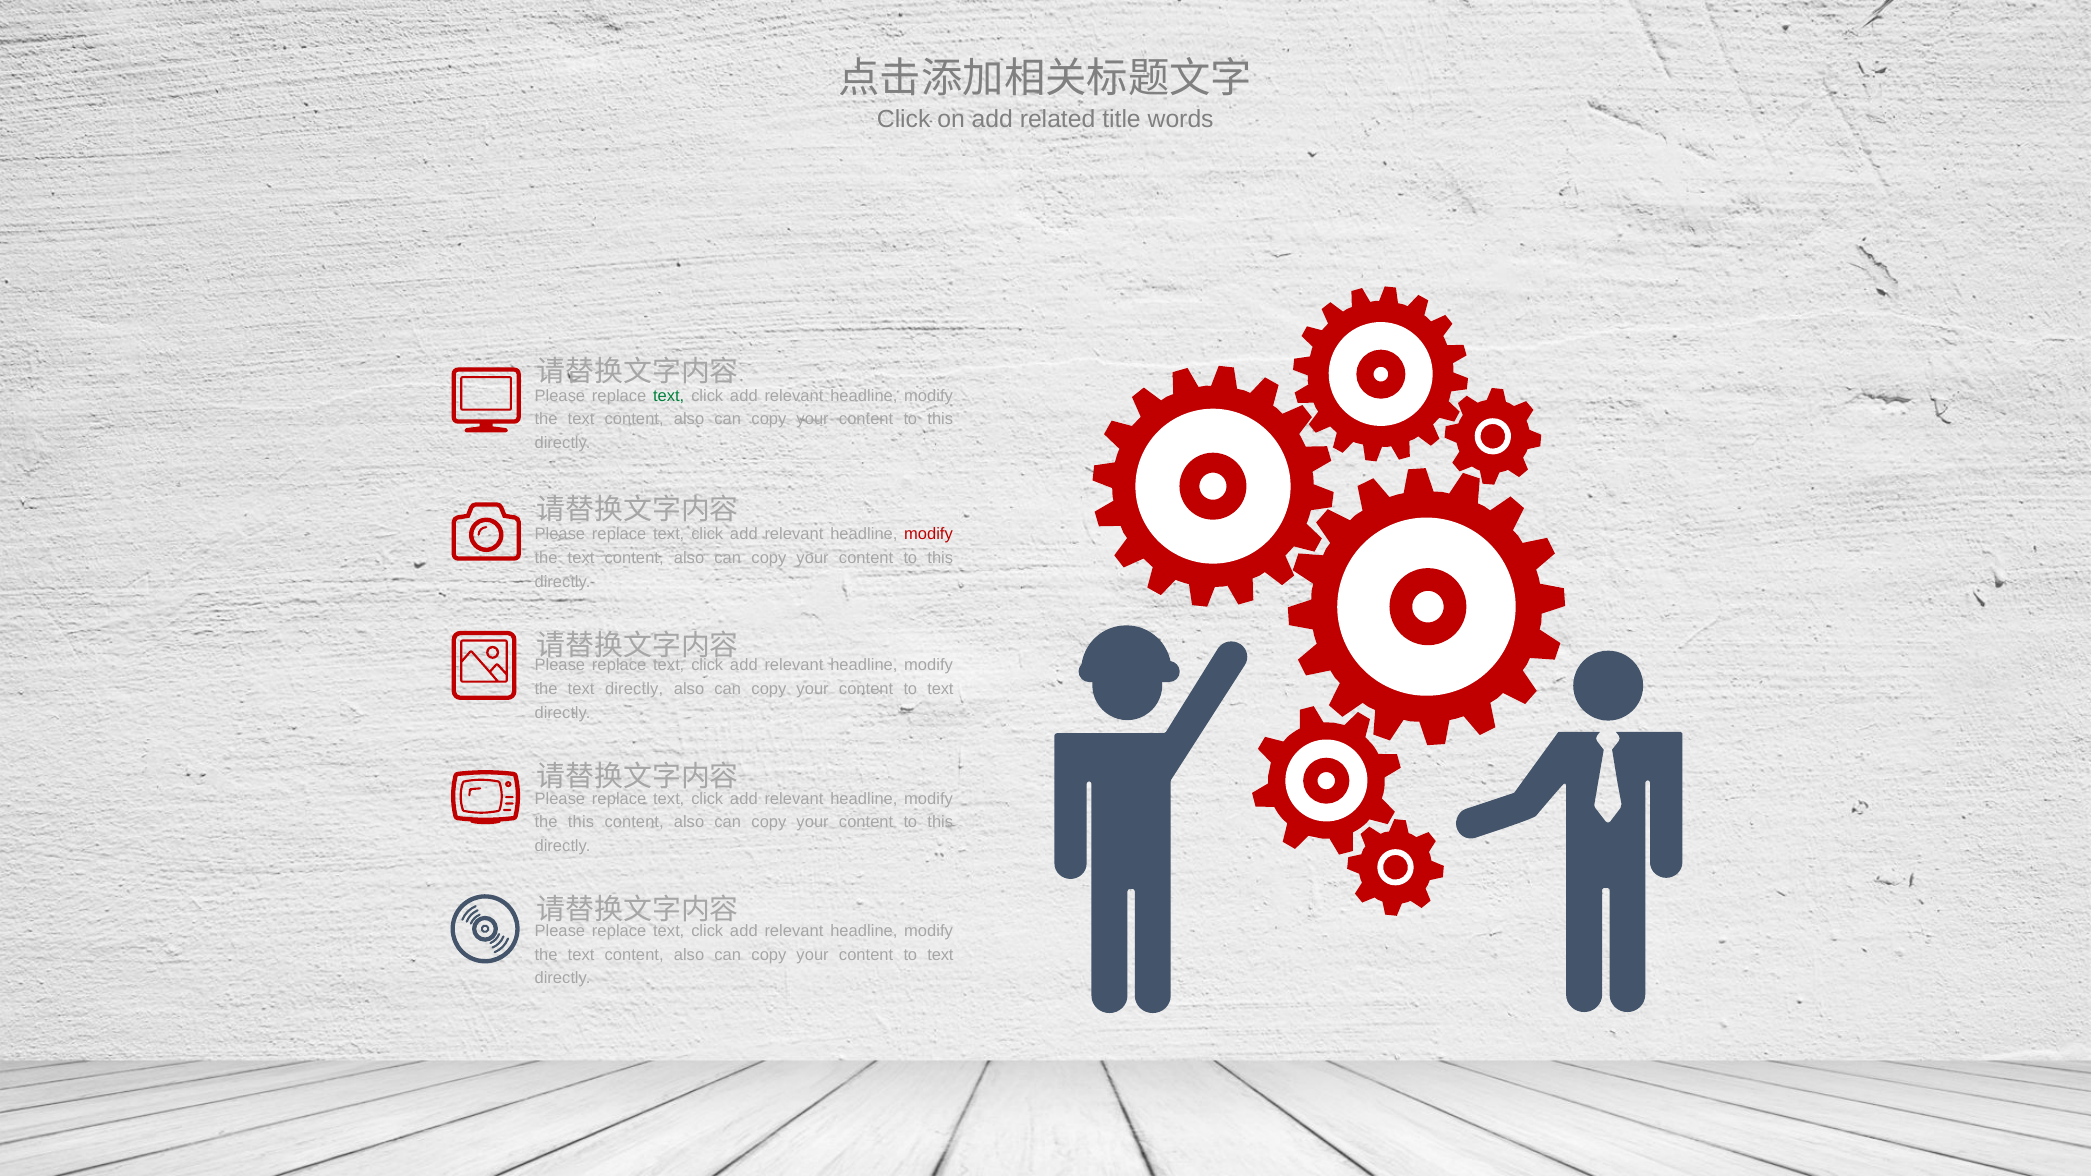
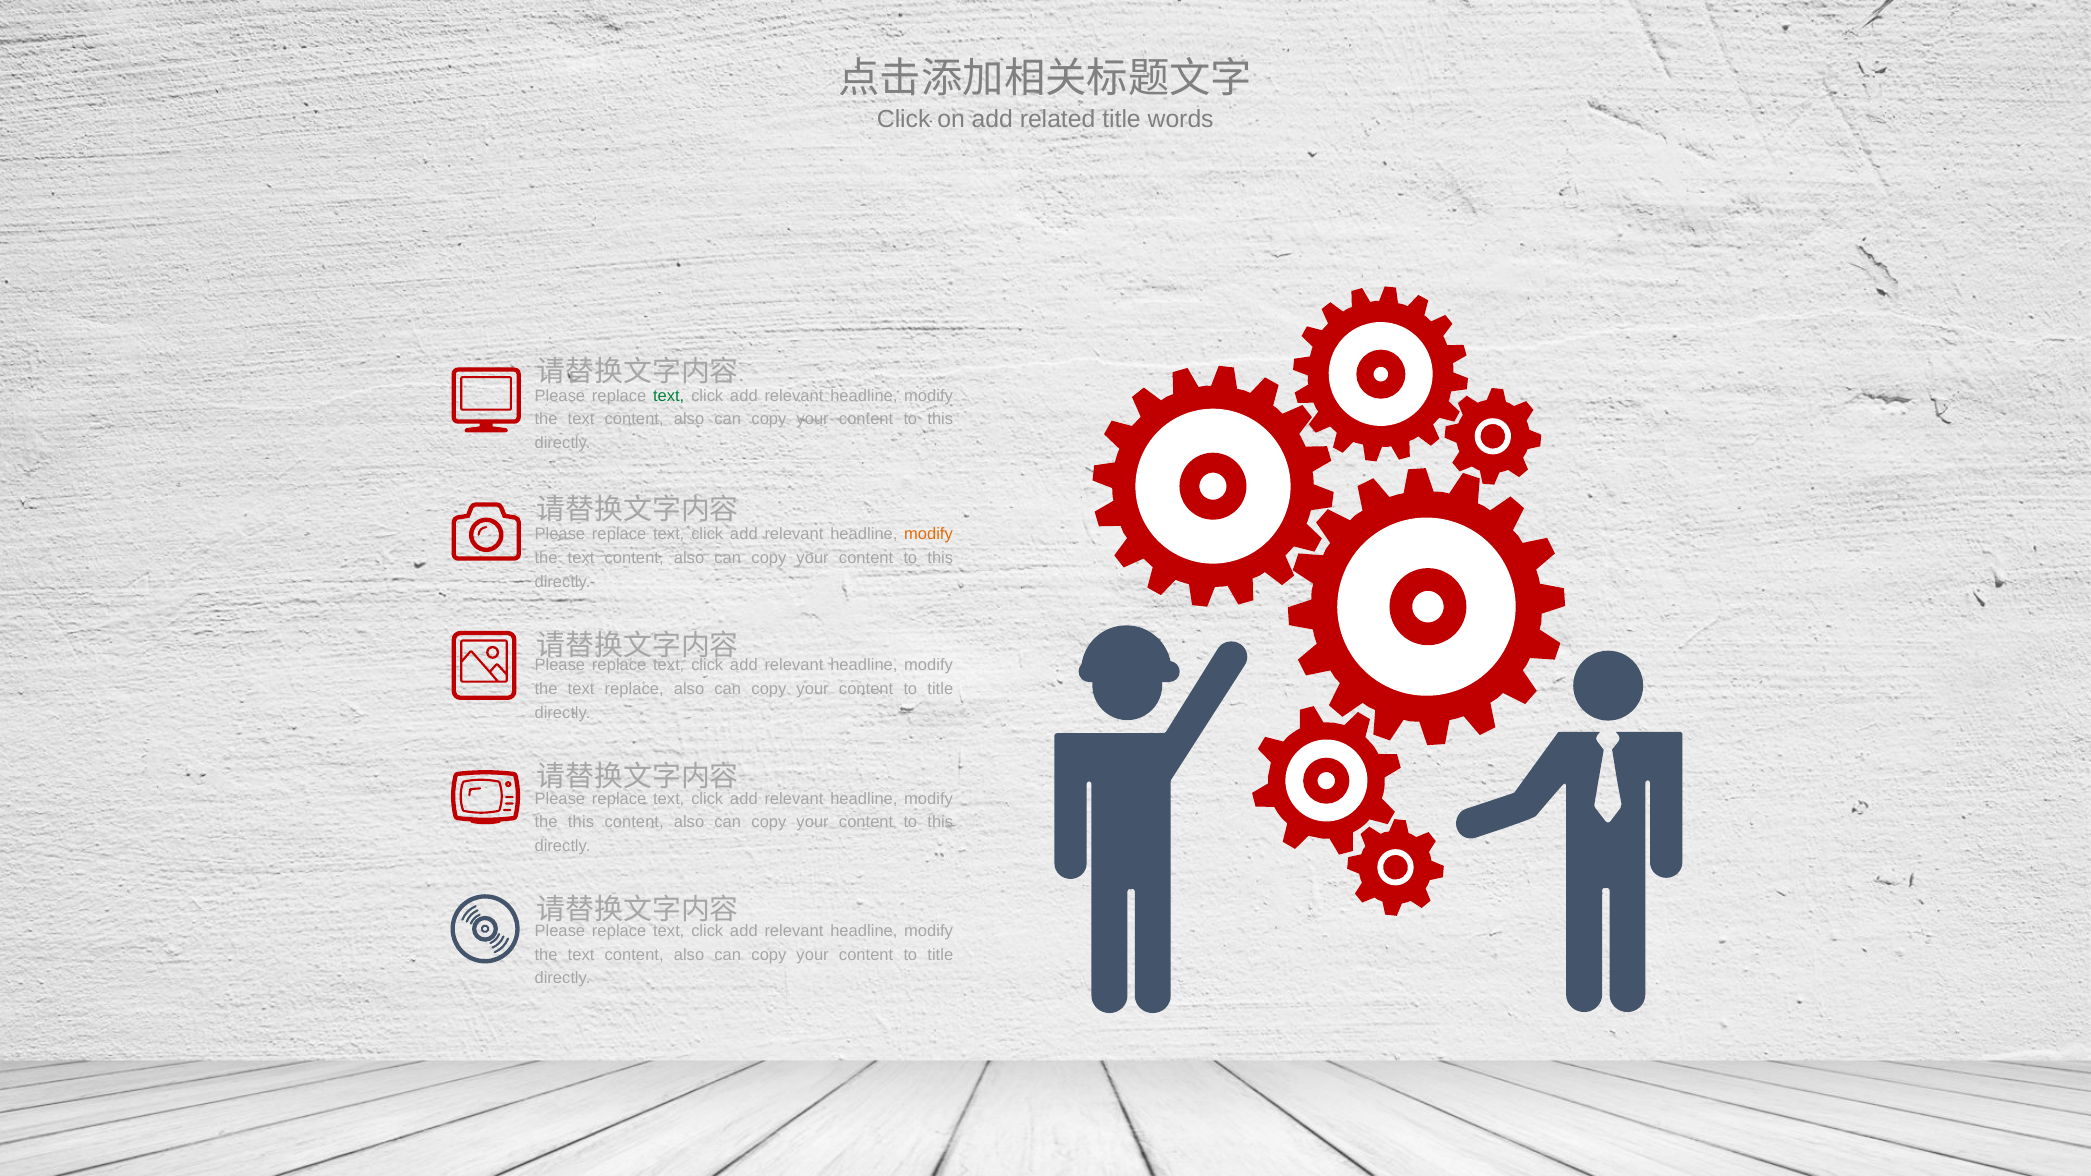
modify colour: red -> orange (928, 534)
the text directly: directly -> replace (634, 689)
text: text -> title (940, 689)
text: text -> title (940, 955)
